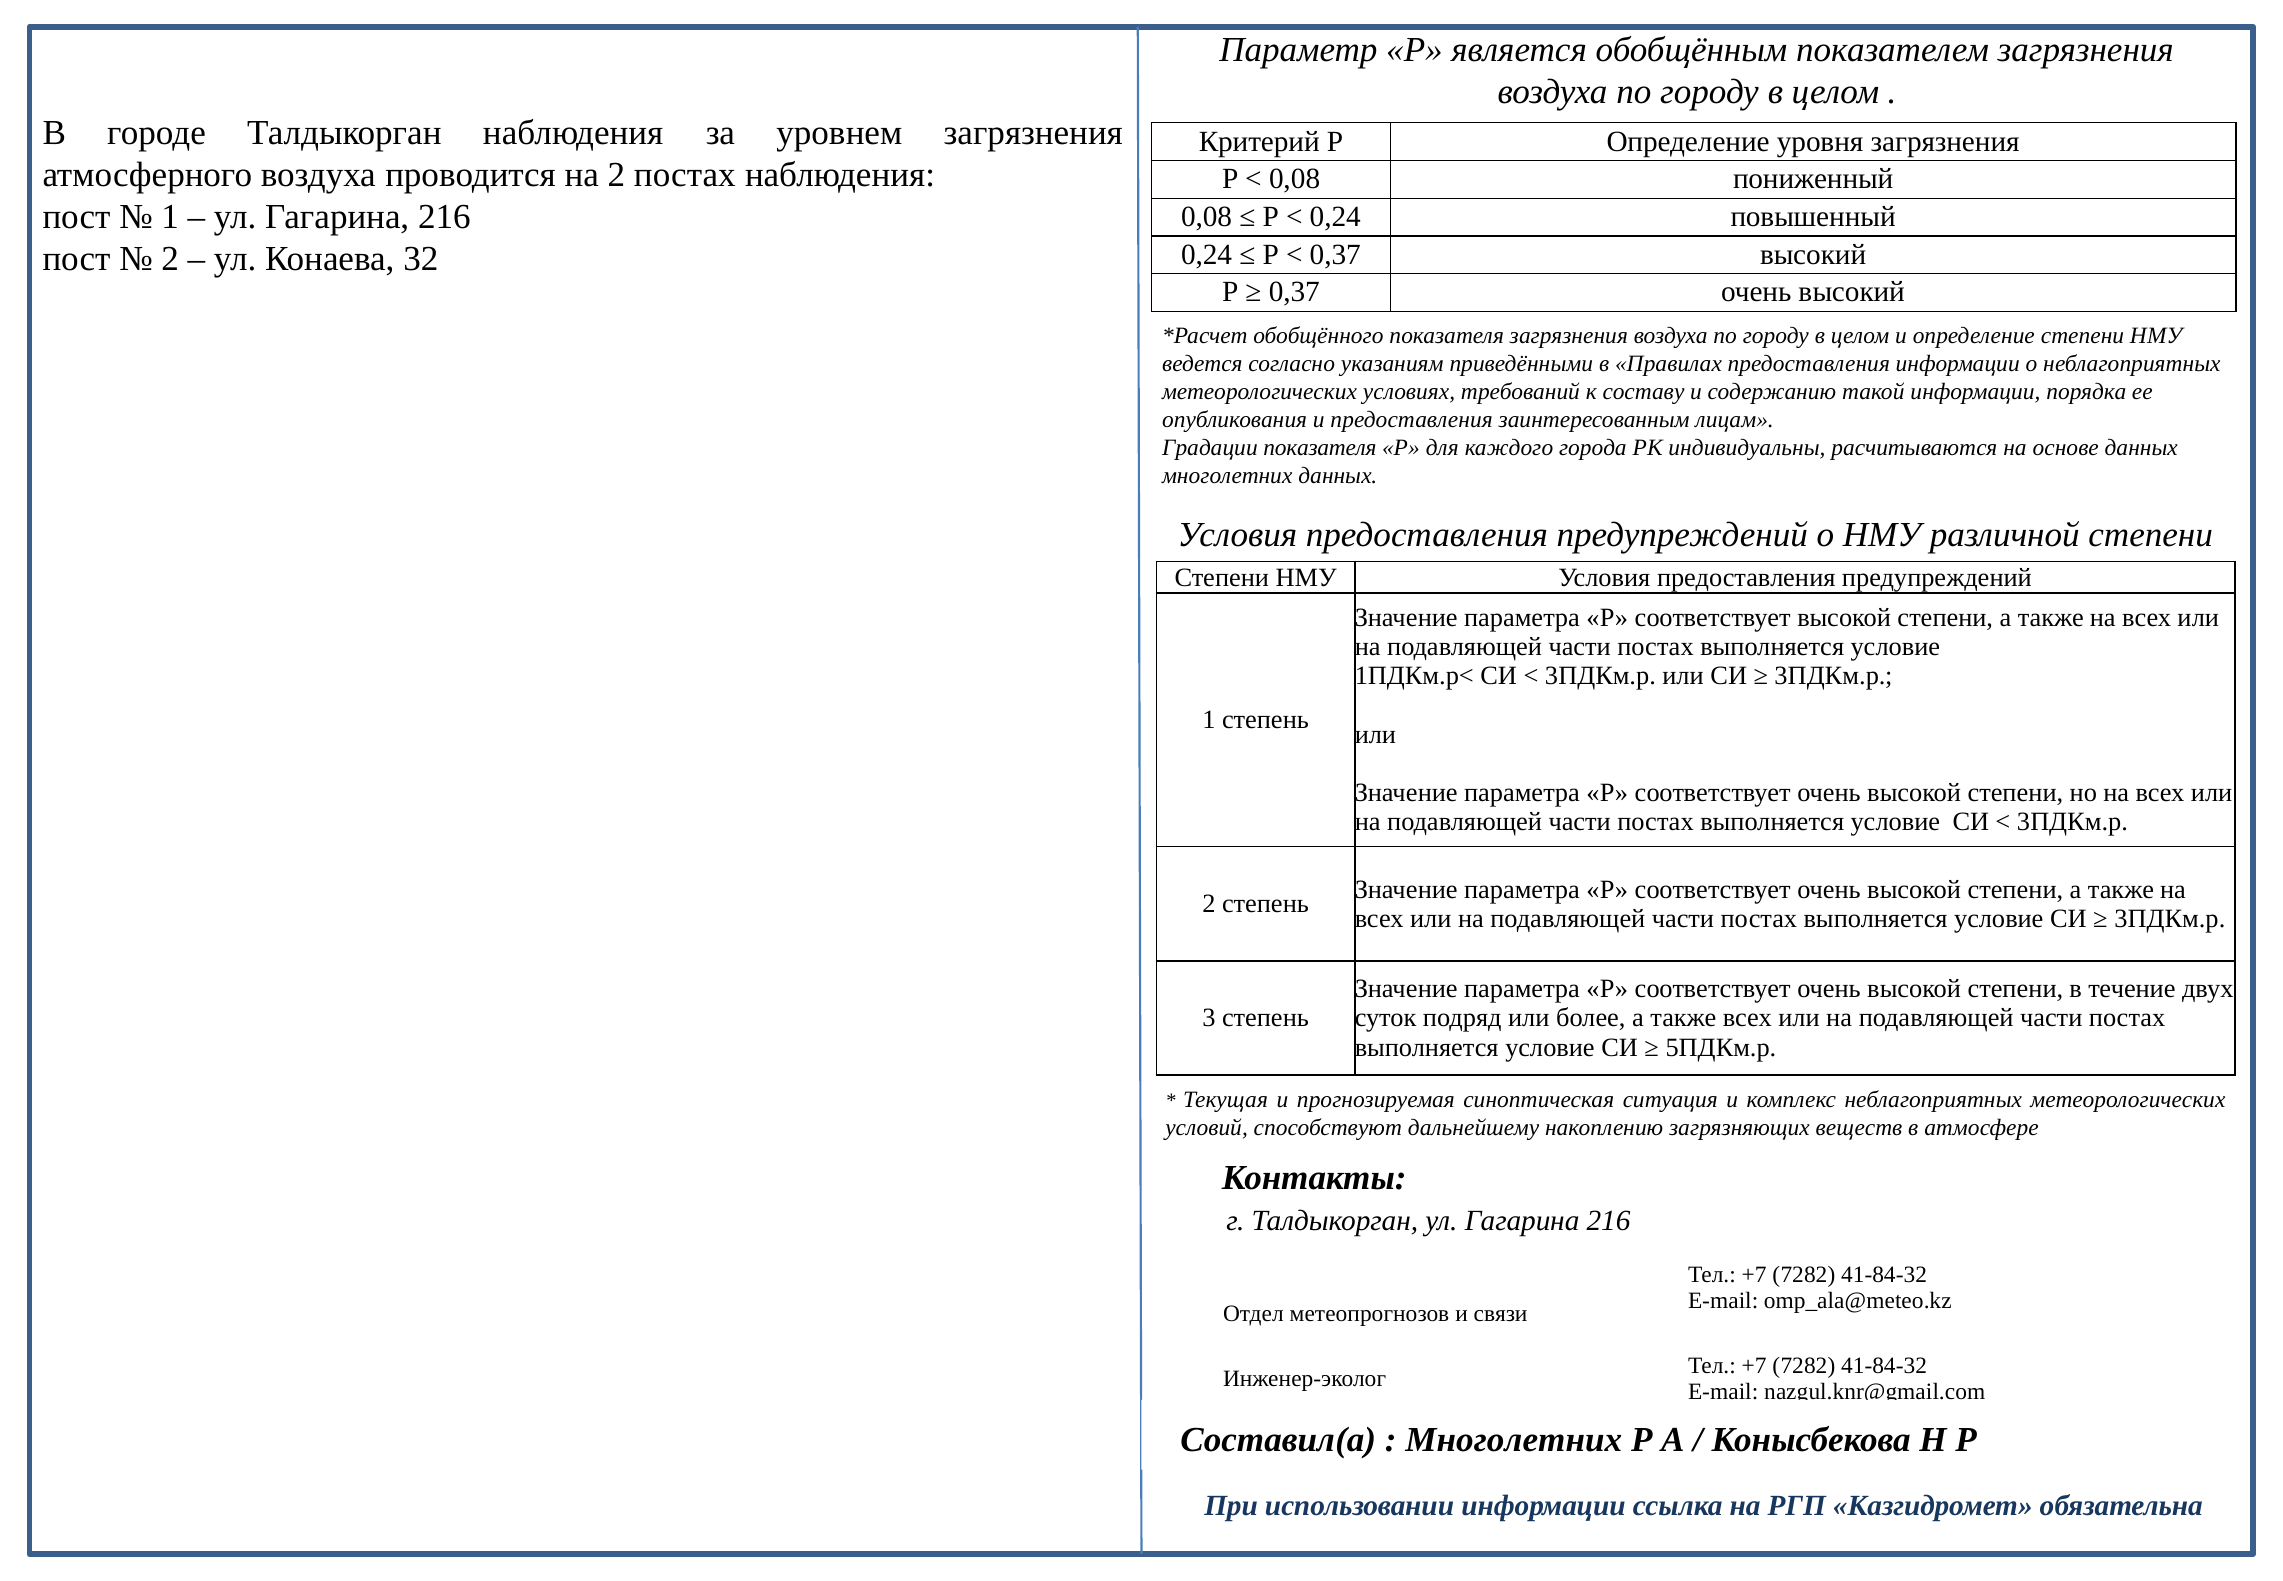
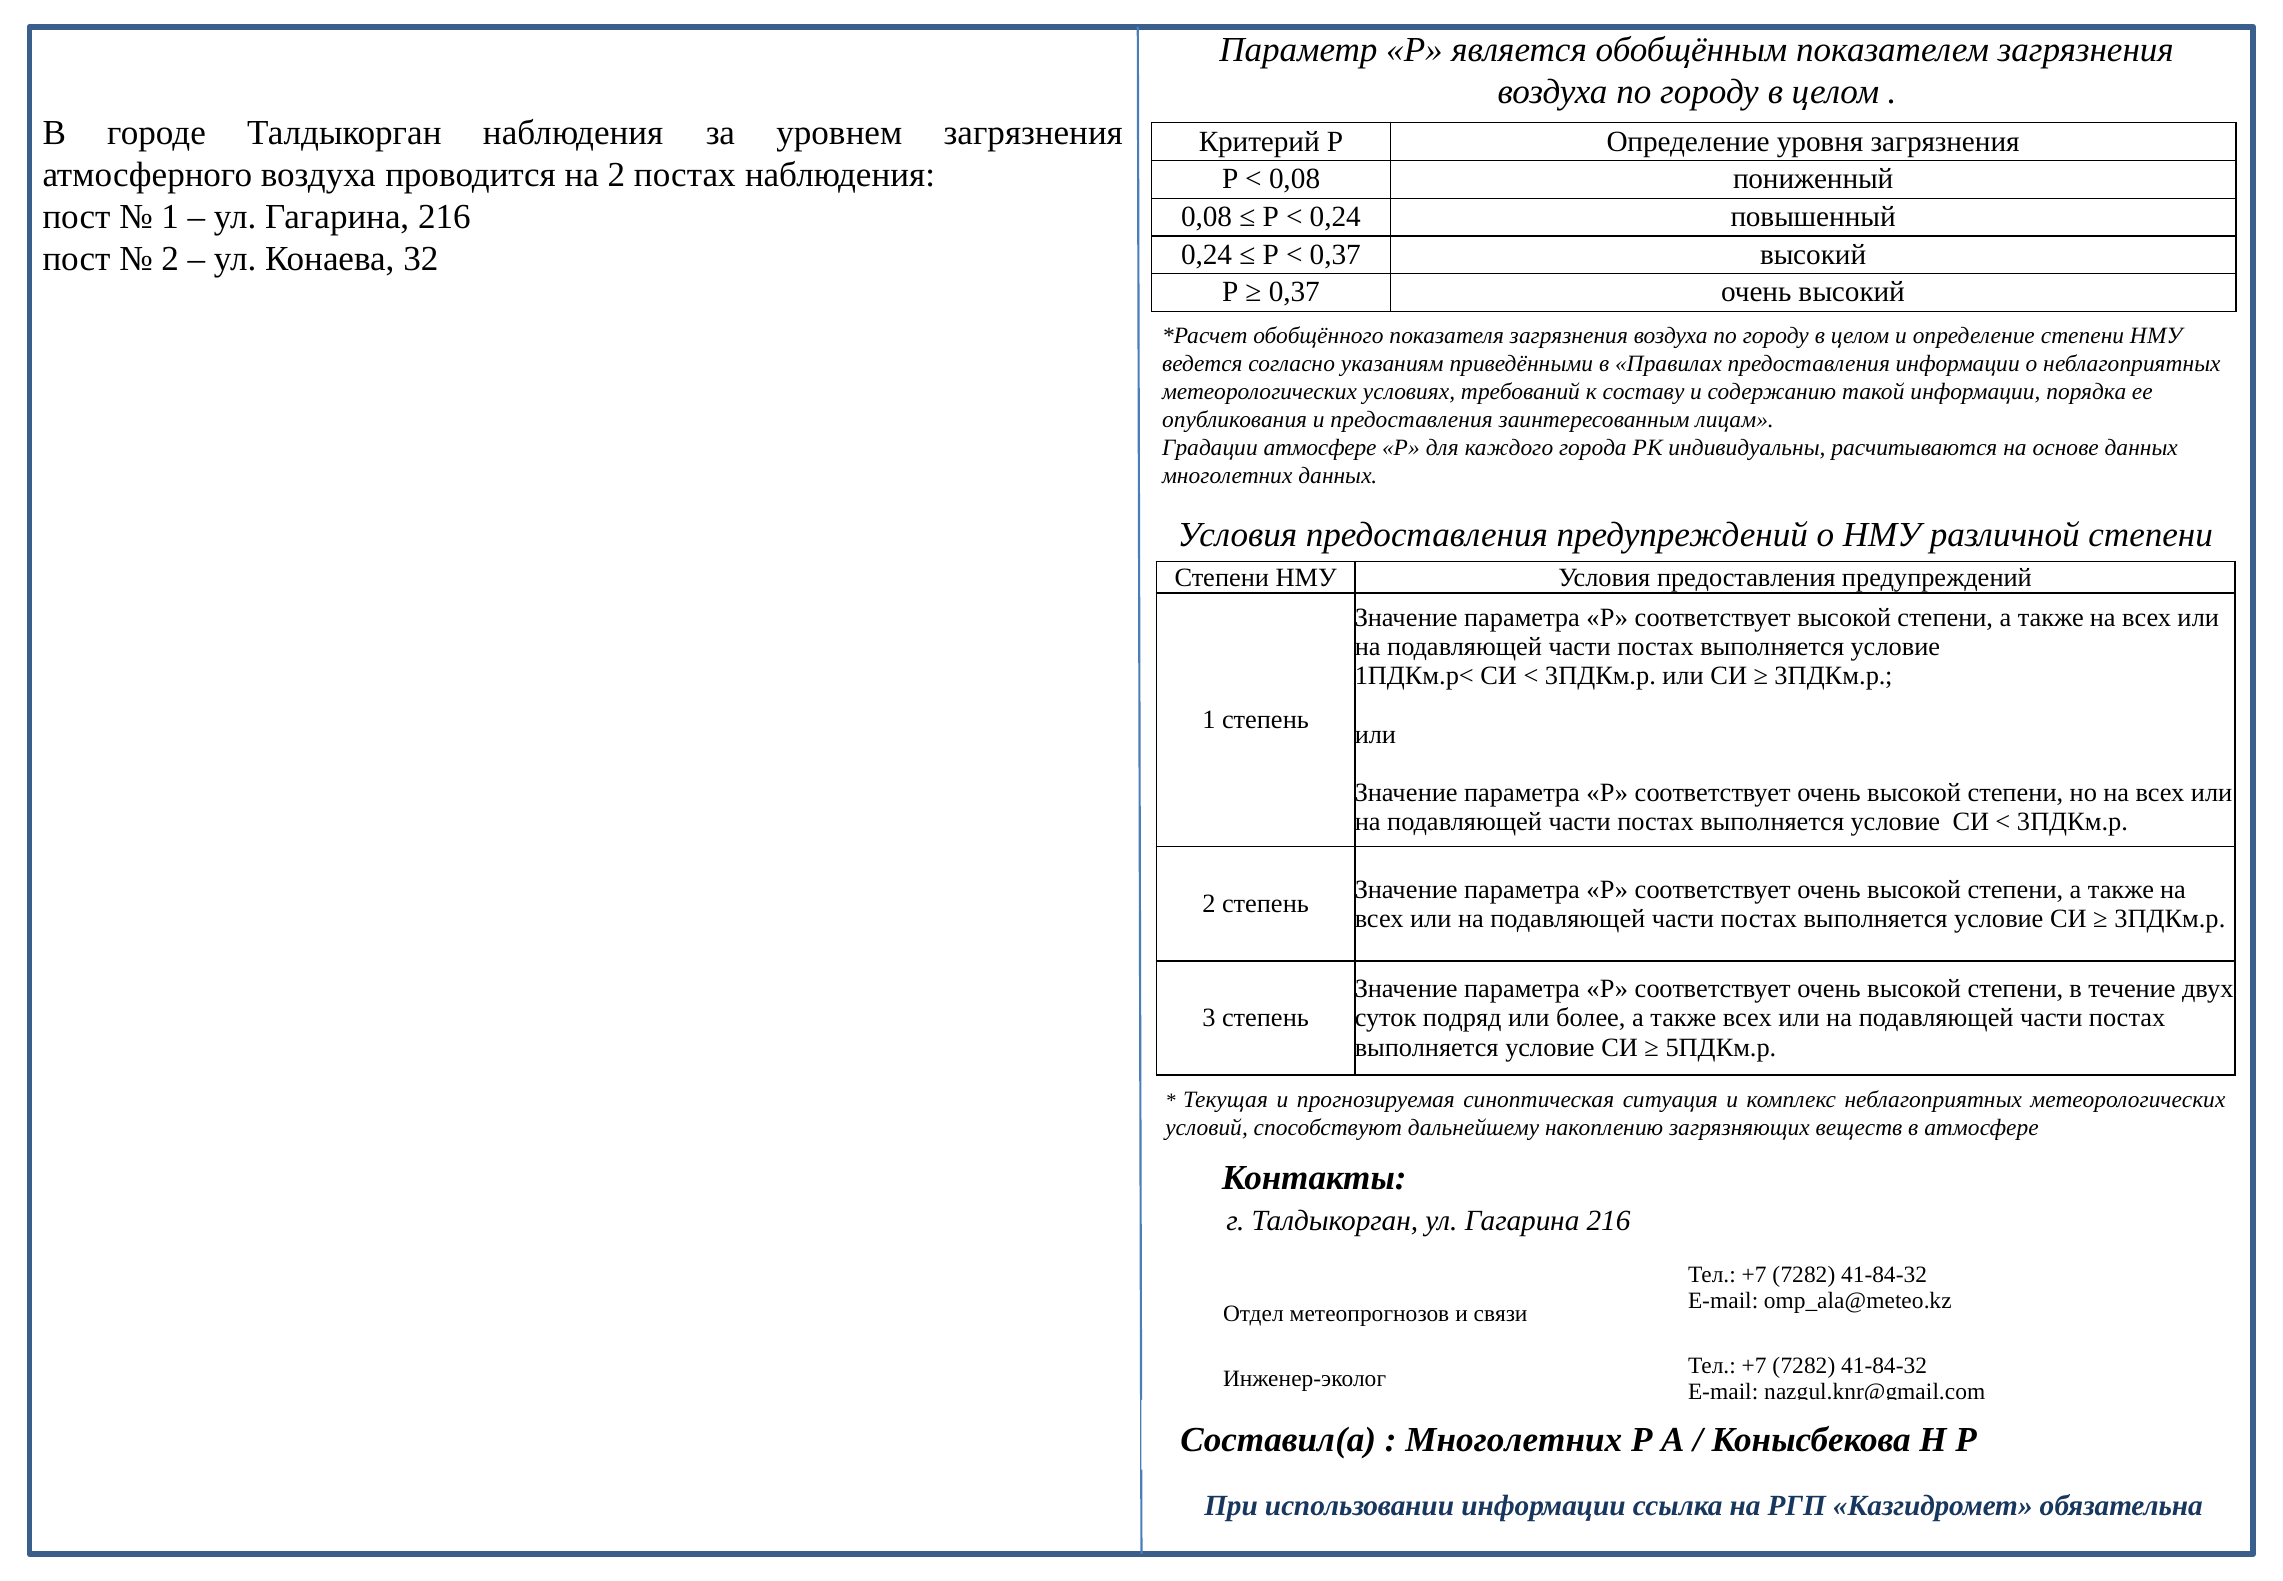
Градации показателя: показателя -> атмосфере (1320, 447)
